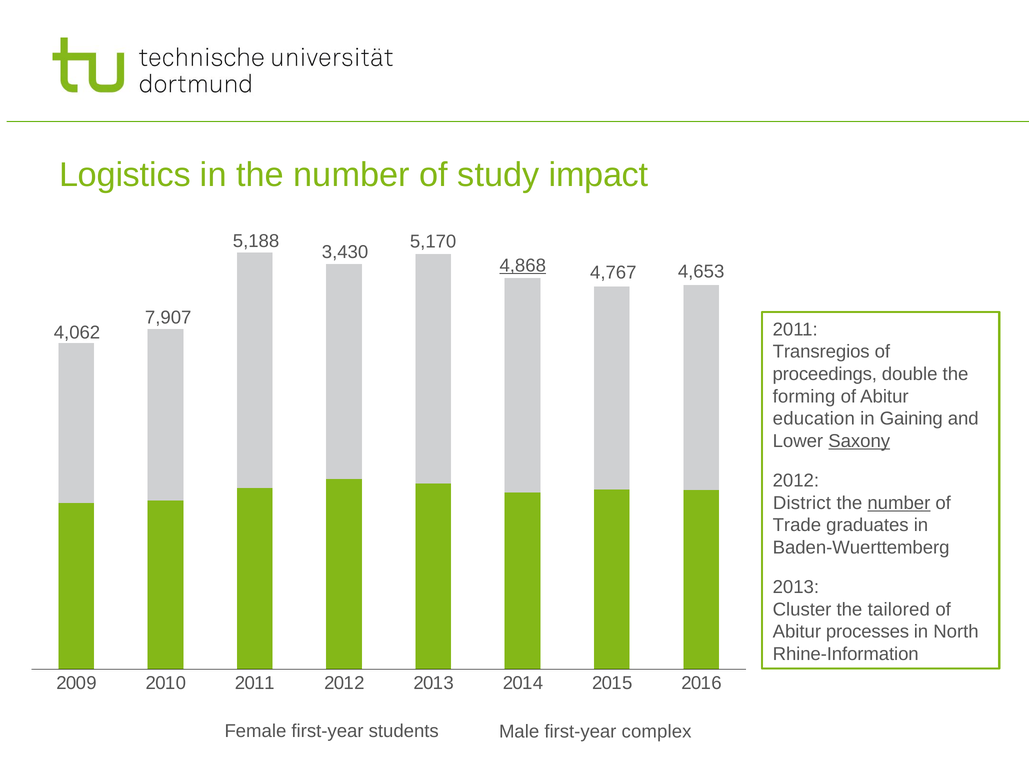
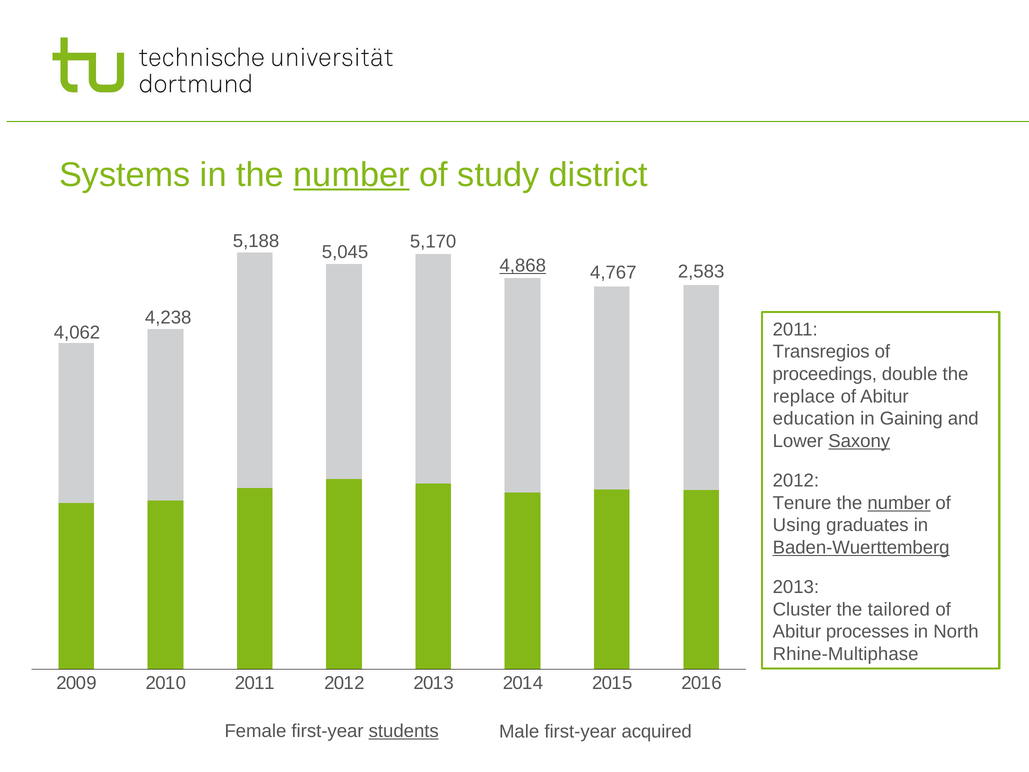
Logistics: Logistics -> Systems (125, 175)
number underline: none -> present (352, 175)
impact: impact -> district (598, 175)
3,430: 3,430 -> 5,045 (345, 252)
4,653: 4,653 -> 2,583 (701, 272)
7,907: 7,907 -> 4,238 (168, 318)
forming: forming -> replace (804, 396)
District: District -> Tenure (802, 503)
Trade: Trade -> Using (797, 525)
Baden-Wuerttemberg underline: none -> present (861, 547)
Rhine-Information: Rhine-Information -> Rhine-Multiphase (846, 654)
students underline: none -> present (404, 731)
complex: complex -> acquired (657, 731)
